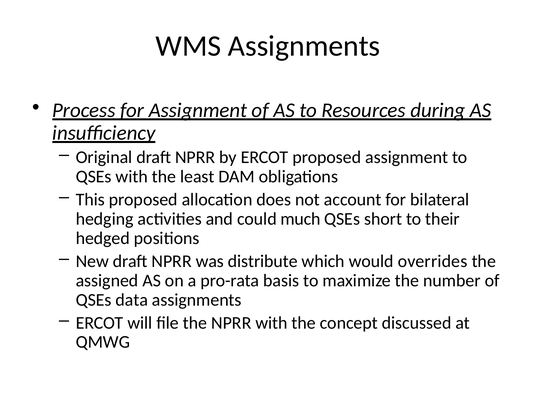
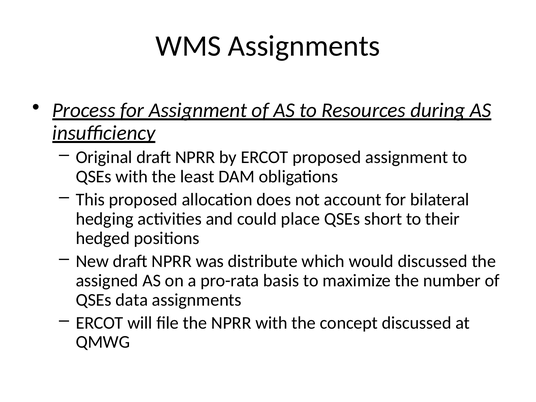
much: much -> place (300, 219)
would overrides: overrides -> discussed (433, 261)
